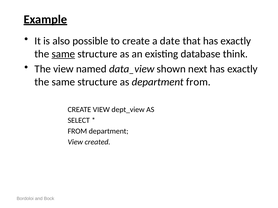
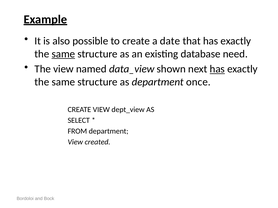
think: think -> need (235, 54)
has underline: none -> present (217, 69)
department from: from -> once (198, 82)
